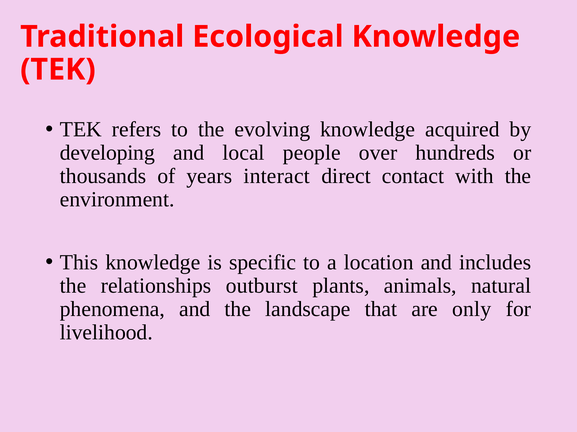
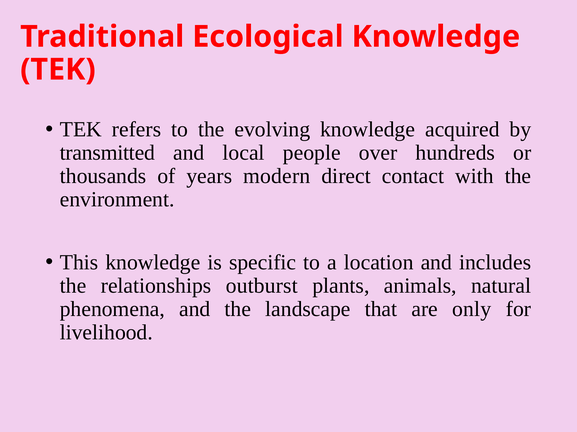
developing: developing -> transmitted (107, 153)
interact: interact -> modern (277, 176)
